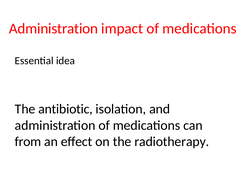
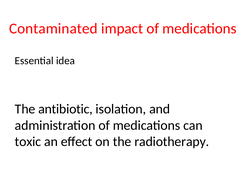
Administration: Administration -> Contaminated (53, 29)
from: from -> toxic (28, 142)
